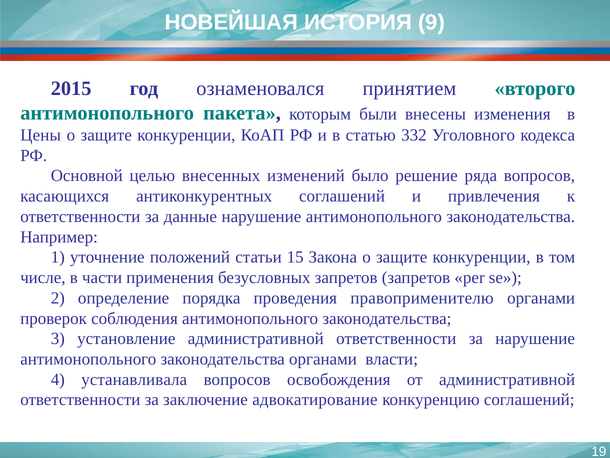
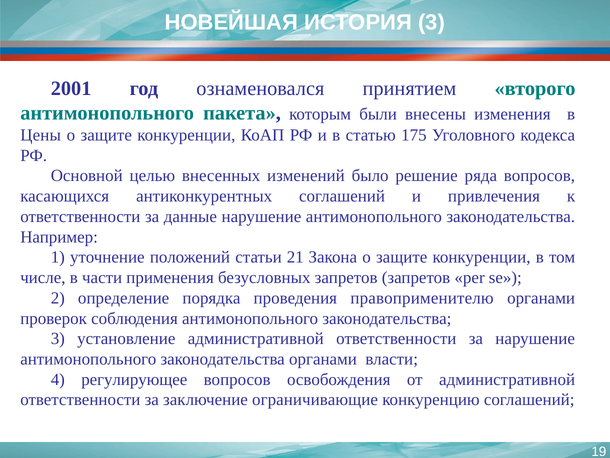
ИСТОРИЯ 9: 9 -> 3 (431, 23)
2015: 2015 -> 2001 (71, 88)
332: 332 -> 175 (414, 135)
15: 15 -> 21 (295, 257)
устанавливала: устанавливала -> регулирующее (134, 379)
адвокатирование: адвокатирование -> ограничивающие (315, 399)
